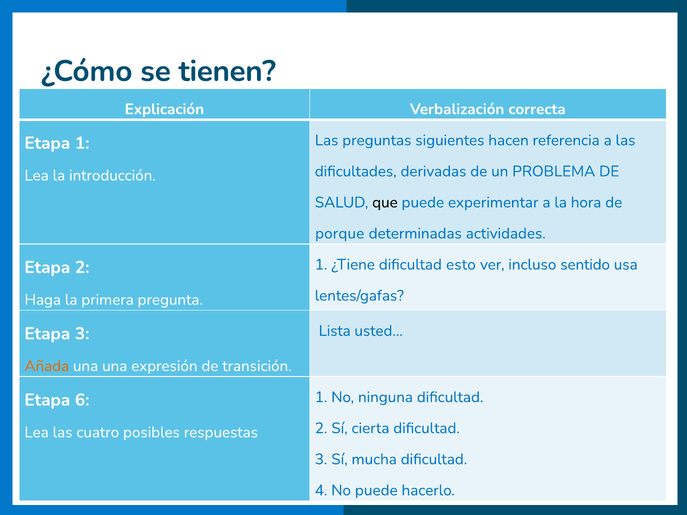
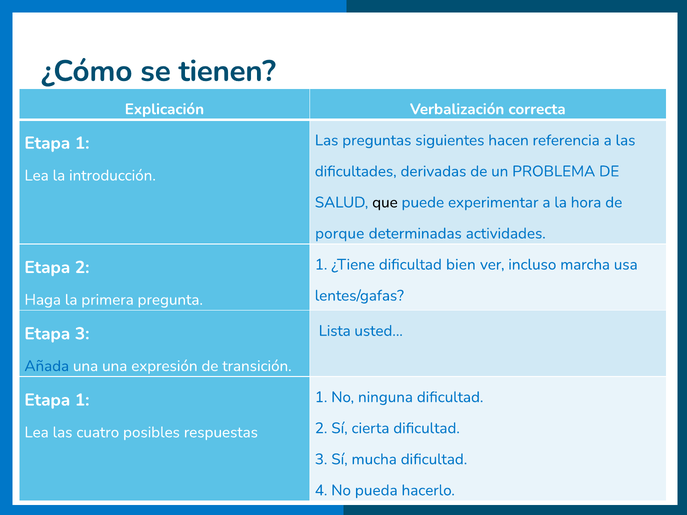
esto: esto -> bien (461, 265)
sentido: sentido -> marcha (585, 265)
Añada colour: orange -> blue (47, 366)
6: 6 -> 1 (82, 400)
No puede: puede -> pueda (376, 491)
